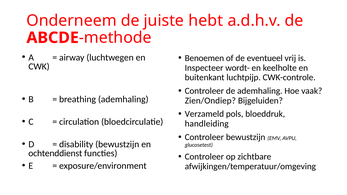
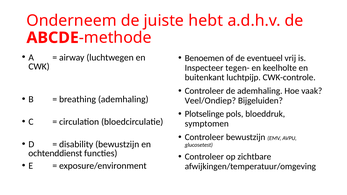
wordt-: wordt- -> tegen- (237, 68)
Zien/Ondiep: Zien/Ondiep -> Veel/Ondiep (210, 101)
Verzameld: Verzameld -> Plotselinge (204, 114)
handleiding: handleiding -> symptomen (207, 124)
